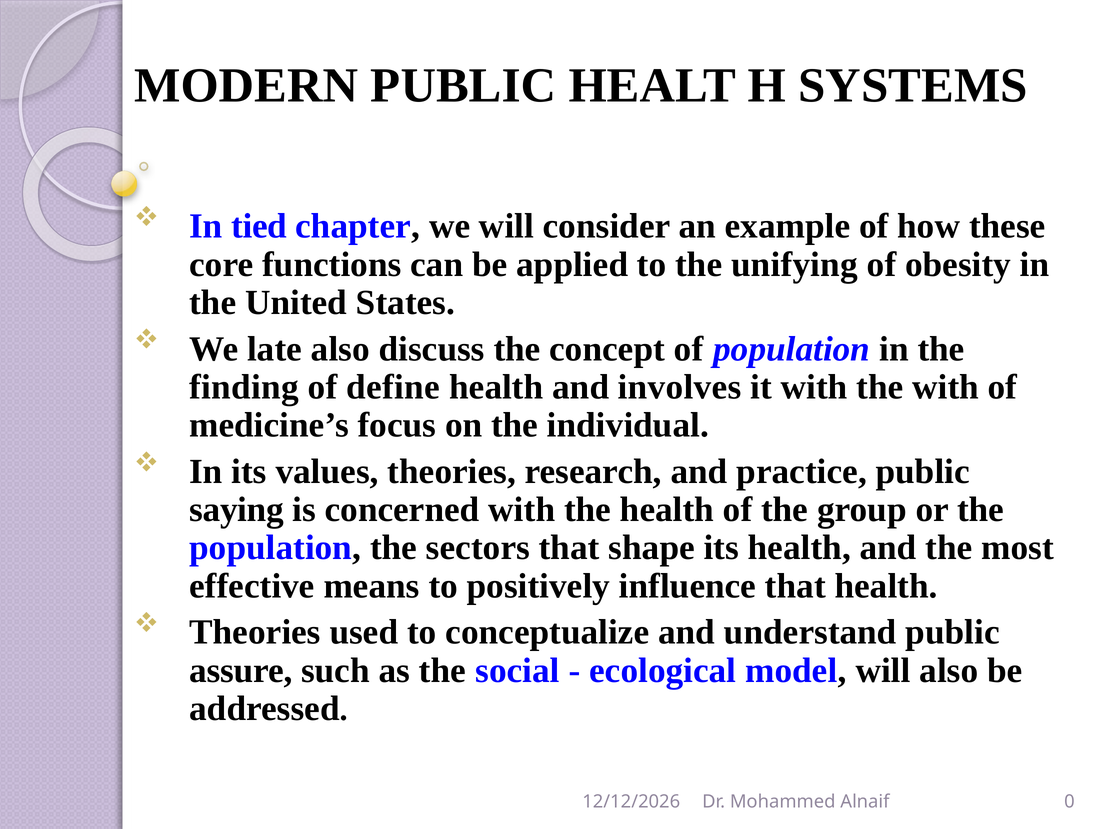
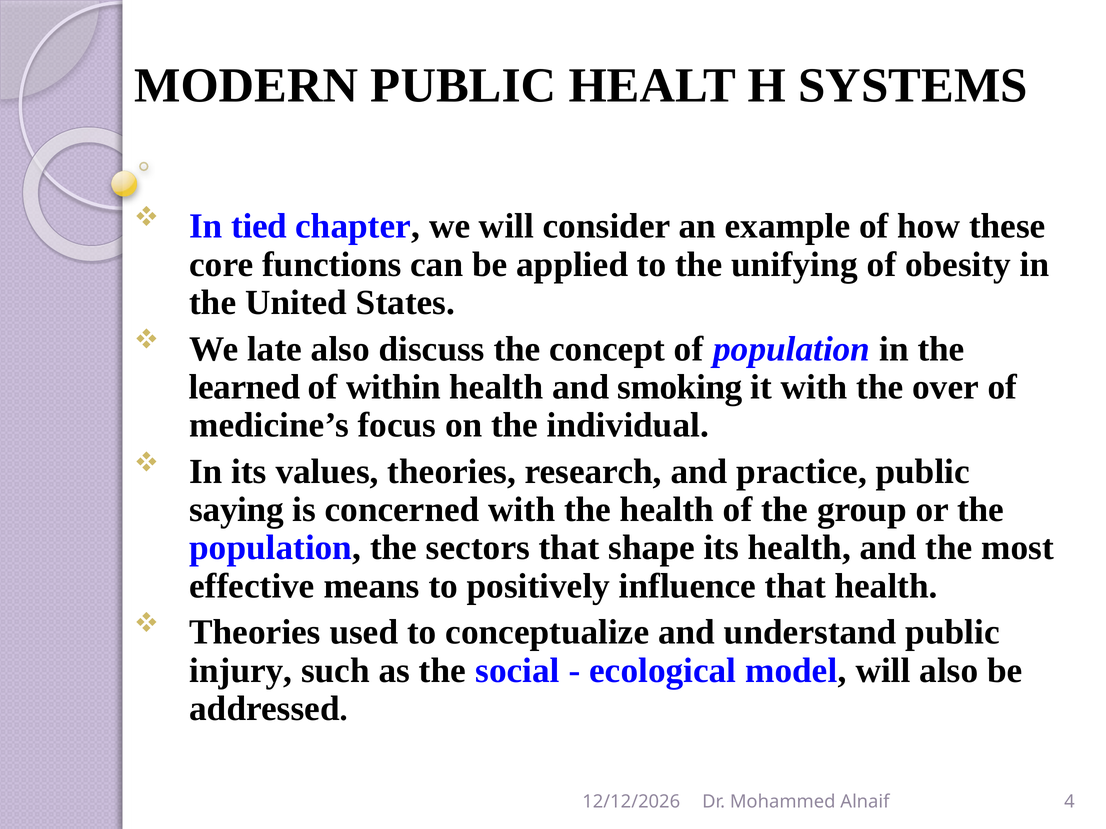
finding: finding -> learned (244, 387)
define: define -> within (393, 387)
involves: involves -> smoking (680, 387)
the with: with -> over (946, 387)
assure: assure -> injury (241, 671)
0: 0 -> 4 (1070, 802)
